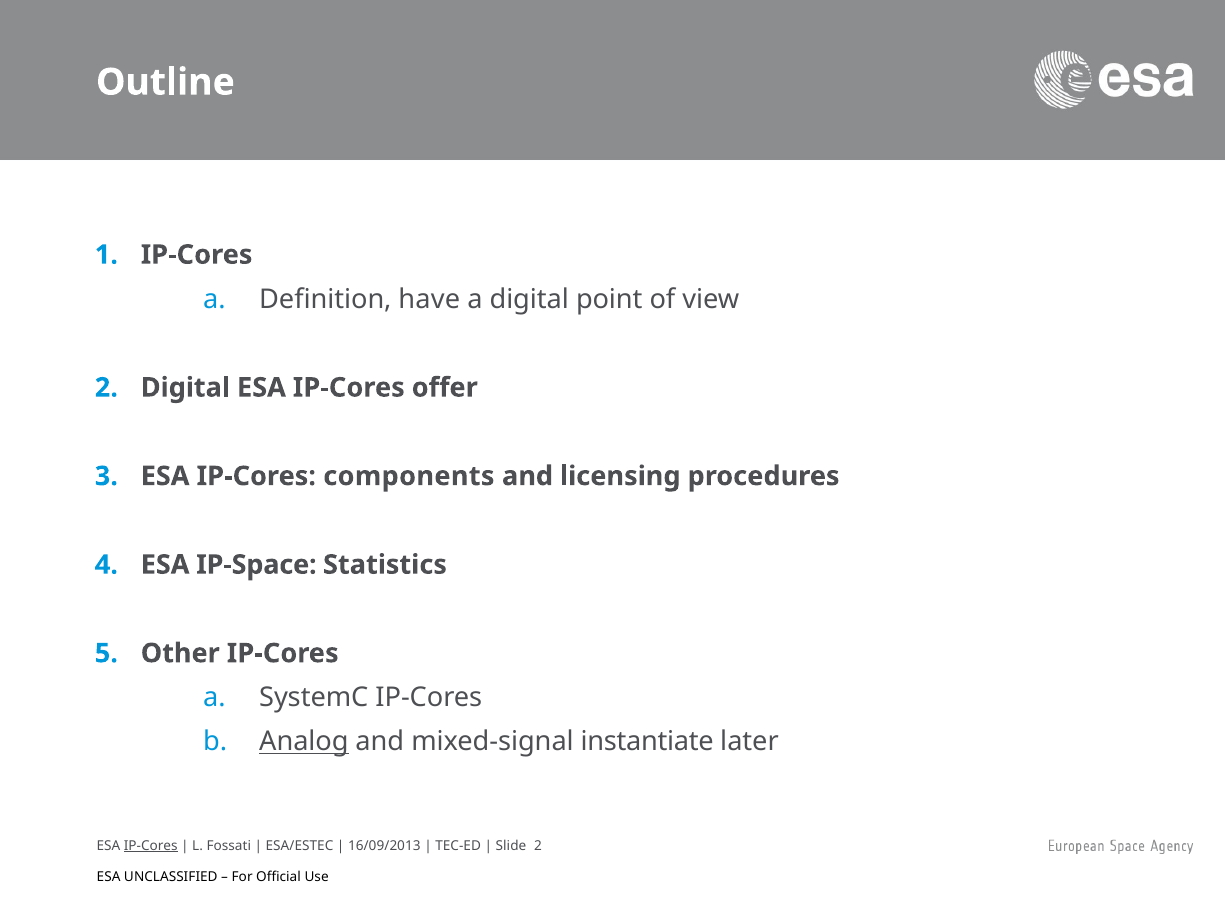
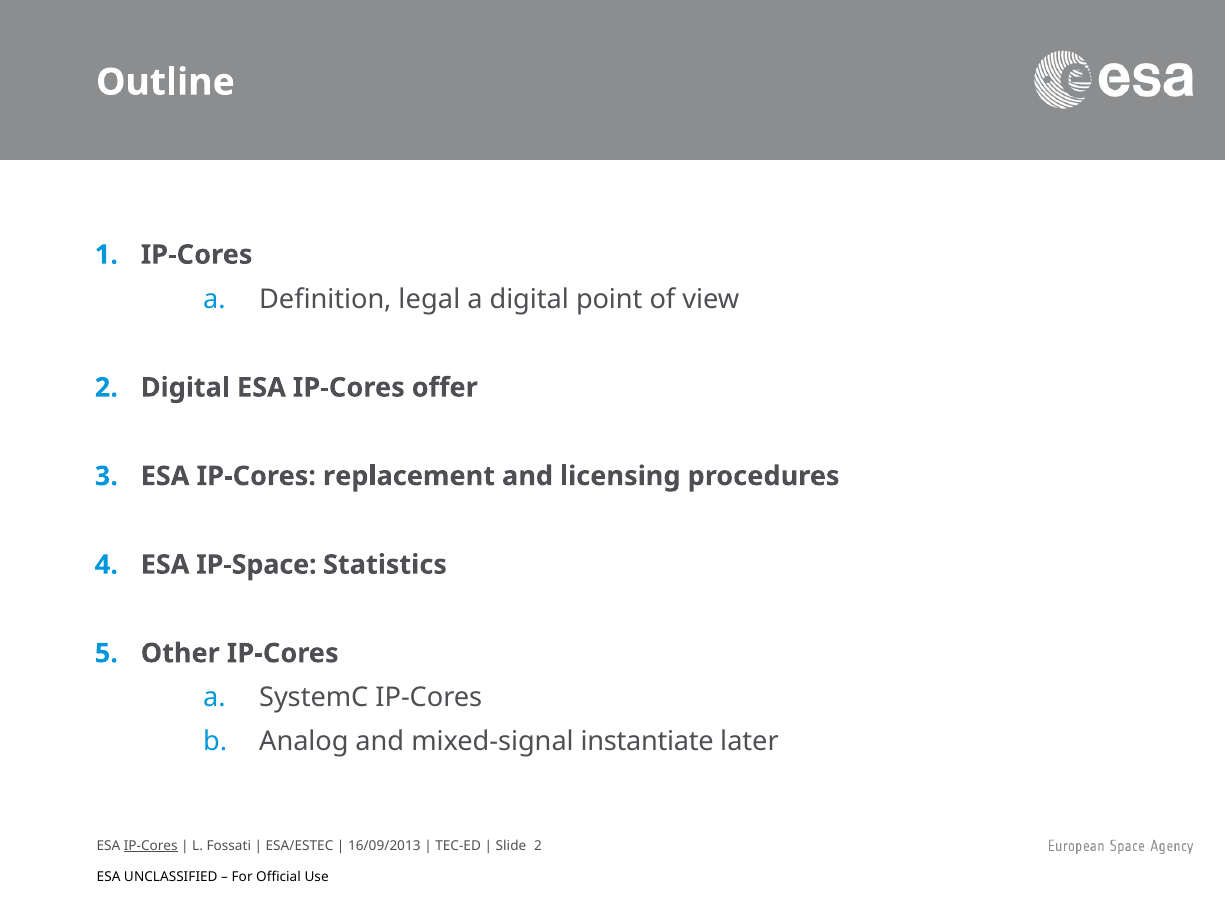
have: have -> legal (429, 299)
components: components -> replacement (409, 476)
Analog underline: present -> none (304, 742)
